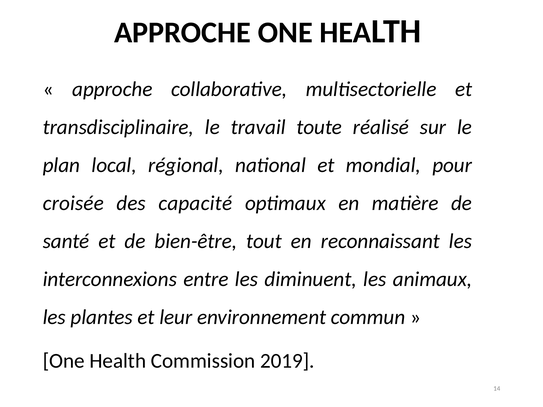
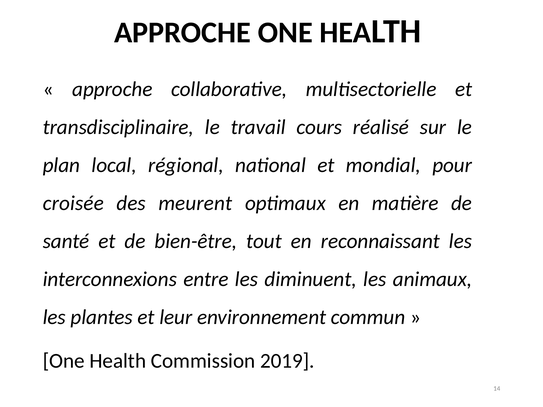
toute: toute -> cours (319, 127)
capacité: capacité -> meurent (195, 203)
